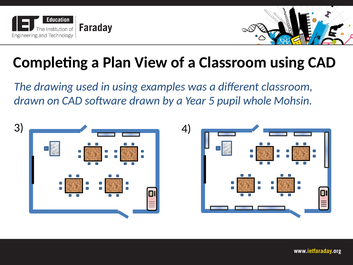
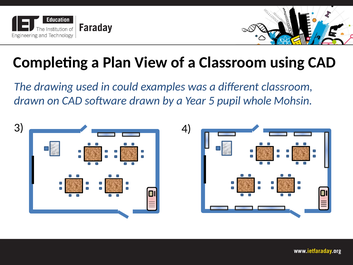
in using: using -> could (125, 87)
